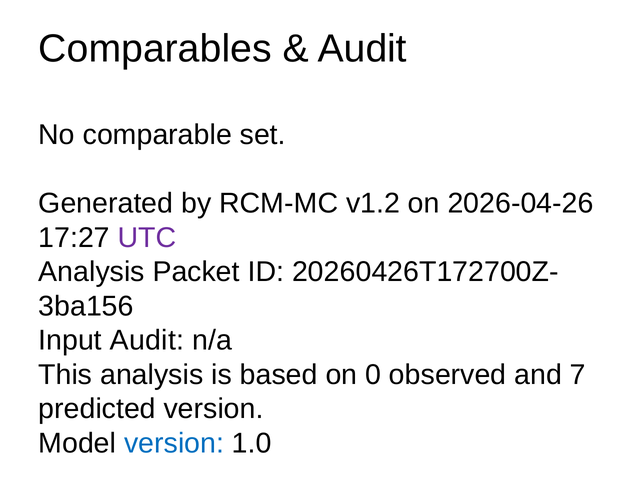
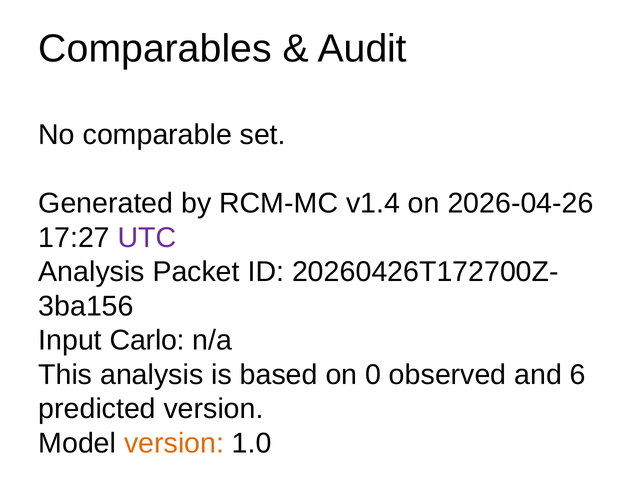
v1.2: v1.2 -> v1.4 (373, 203)
Input Audit: Audit -> Carlo (147, 340)
7: 7 -> 6 (578, 374)
version colour: blue -> orange (174, 443)
